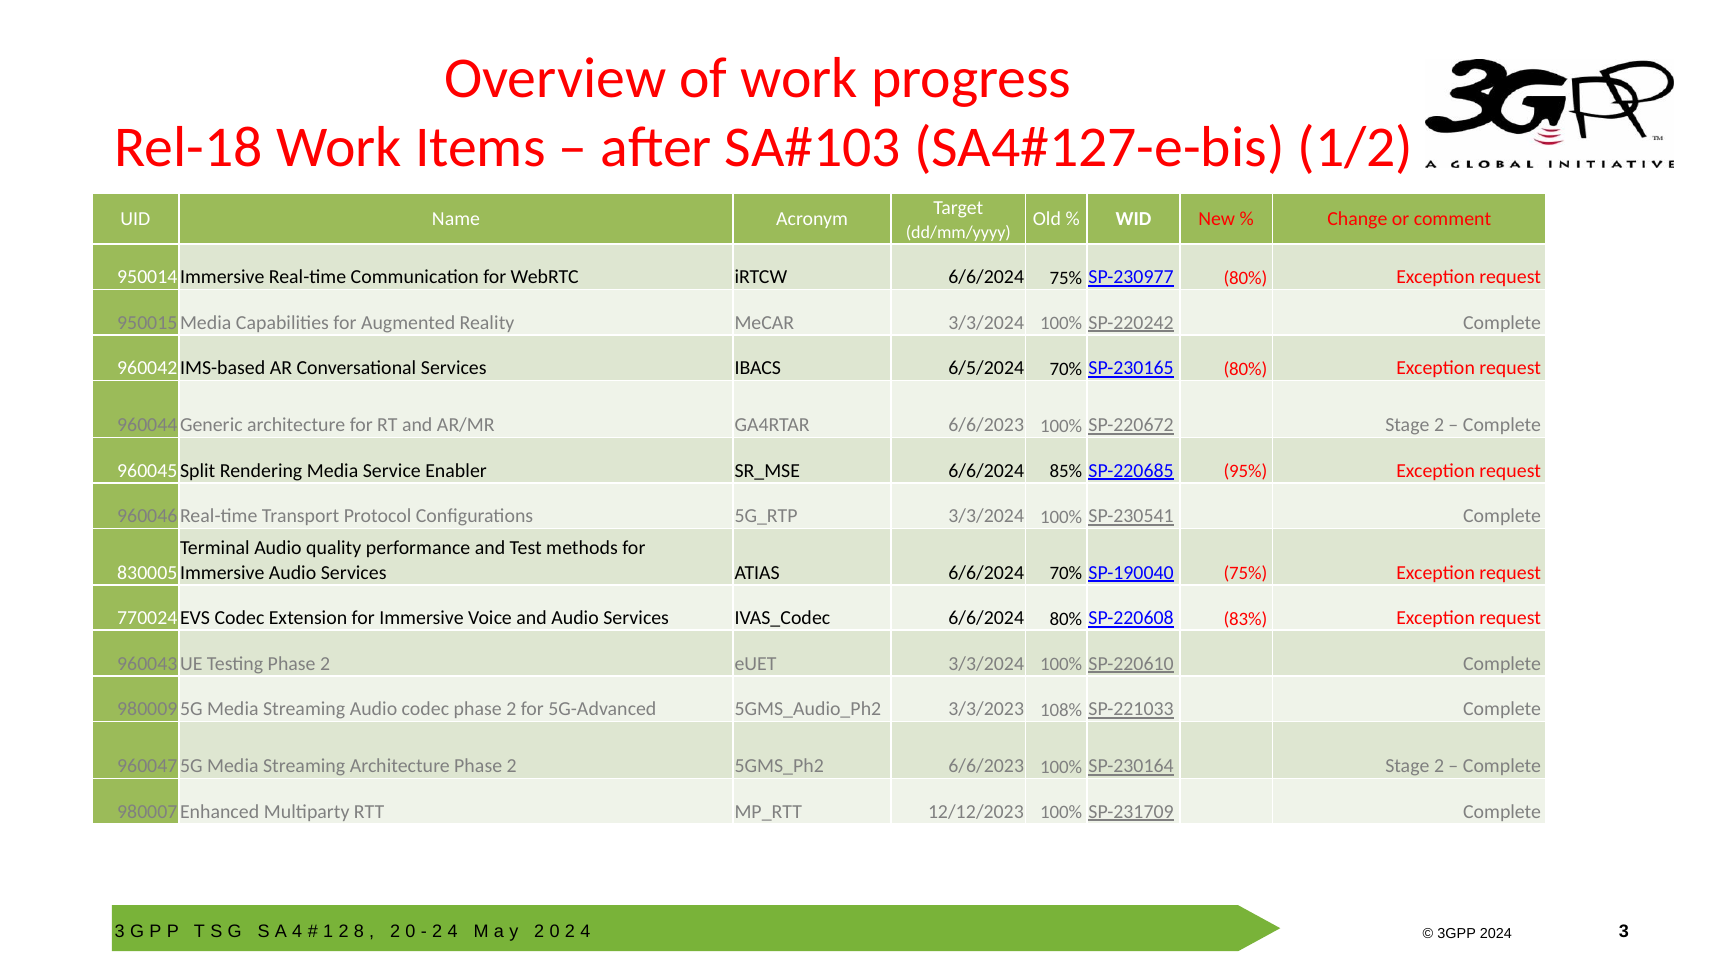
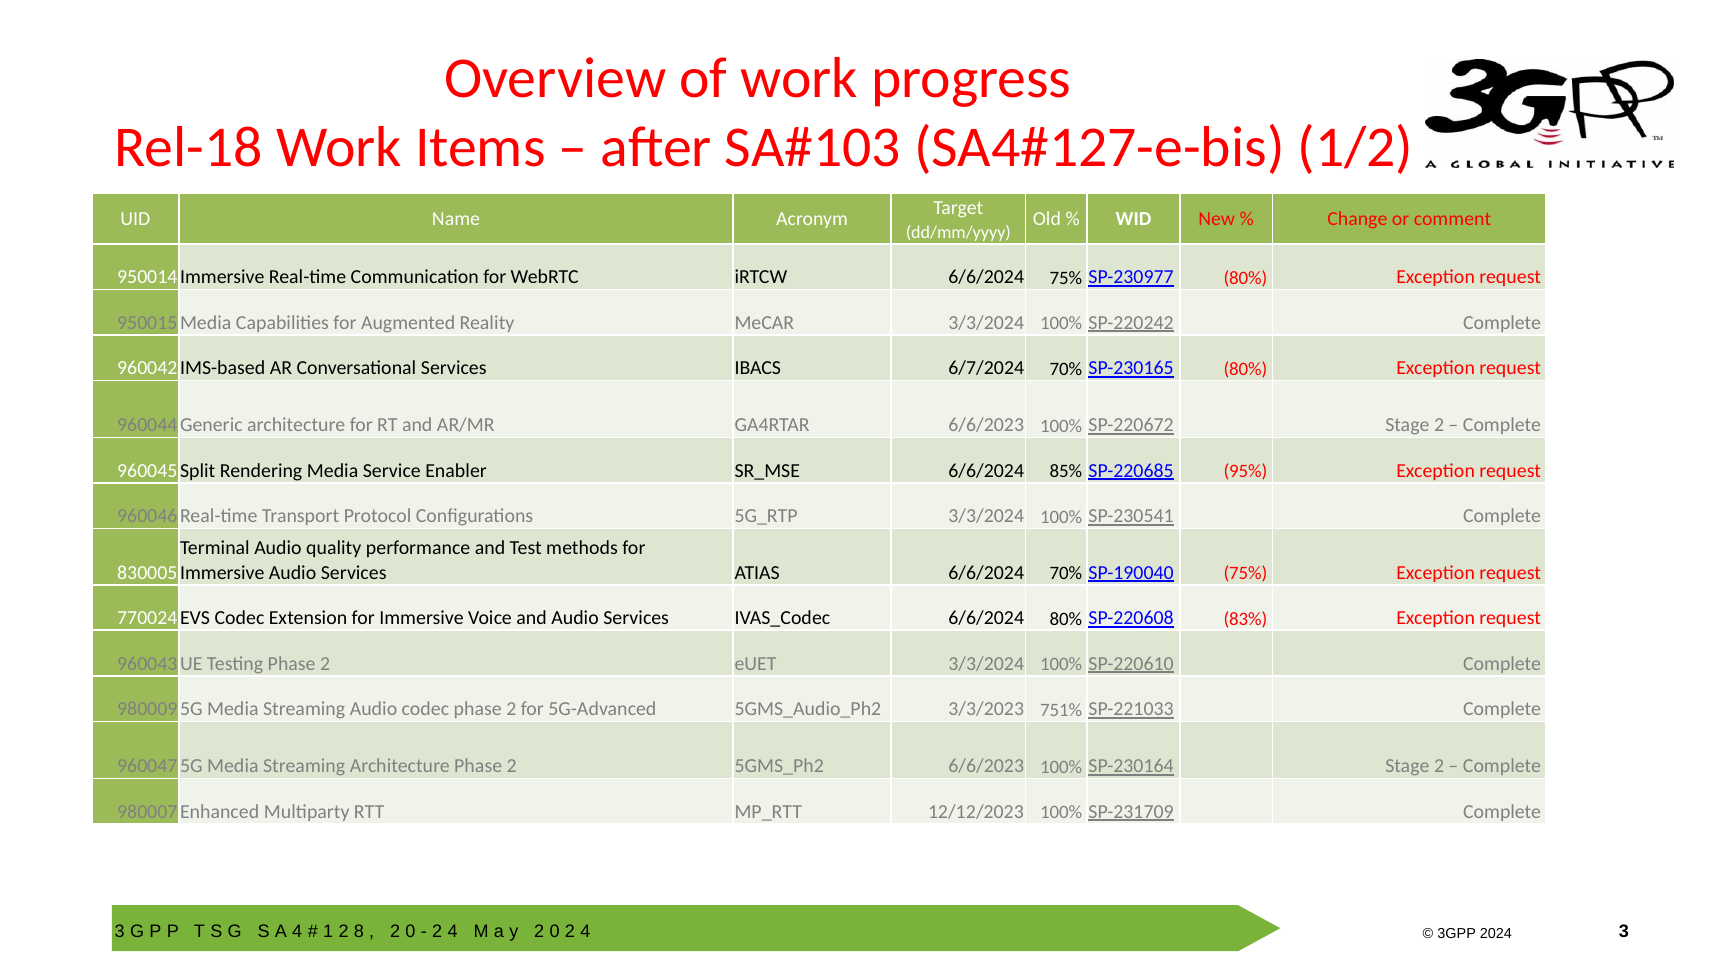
6/5/2024: 6/5/2024 -> 6/7/2024 (986, 368)
108%: 108% -> 751% (1061, 710)
